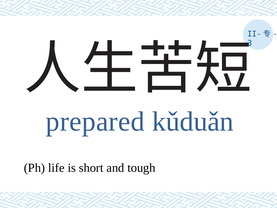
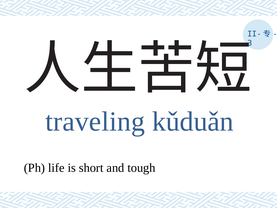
prepared: prepared -> traveling (95, 121)
